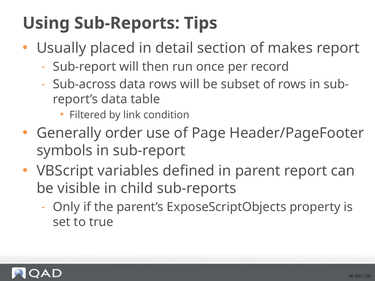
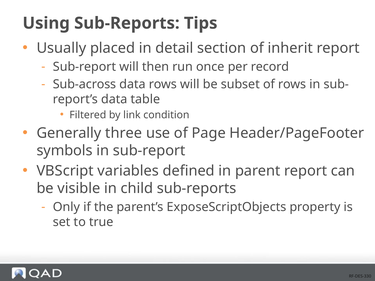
makes: makes -> inherit (290, 48)
order: order -> three (124, 133)
